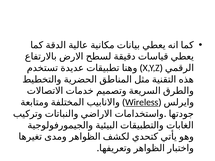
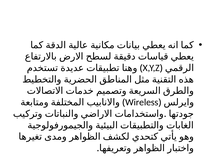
Wireless underline: present -> none (142, 102)
